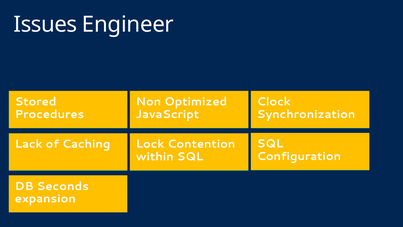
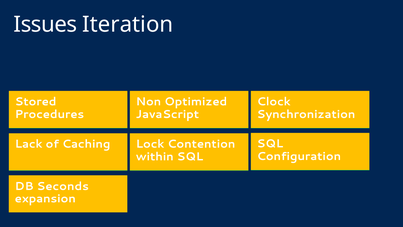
Engineer: Engineer -> Iteration (128, 24)
